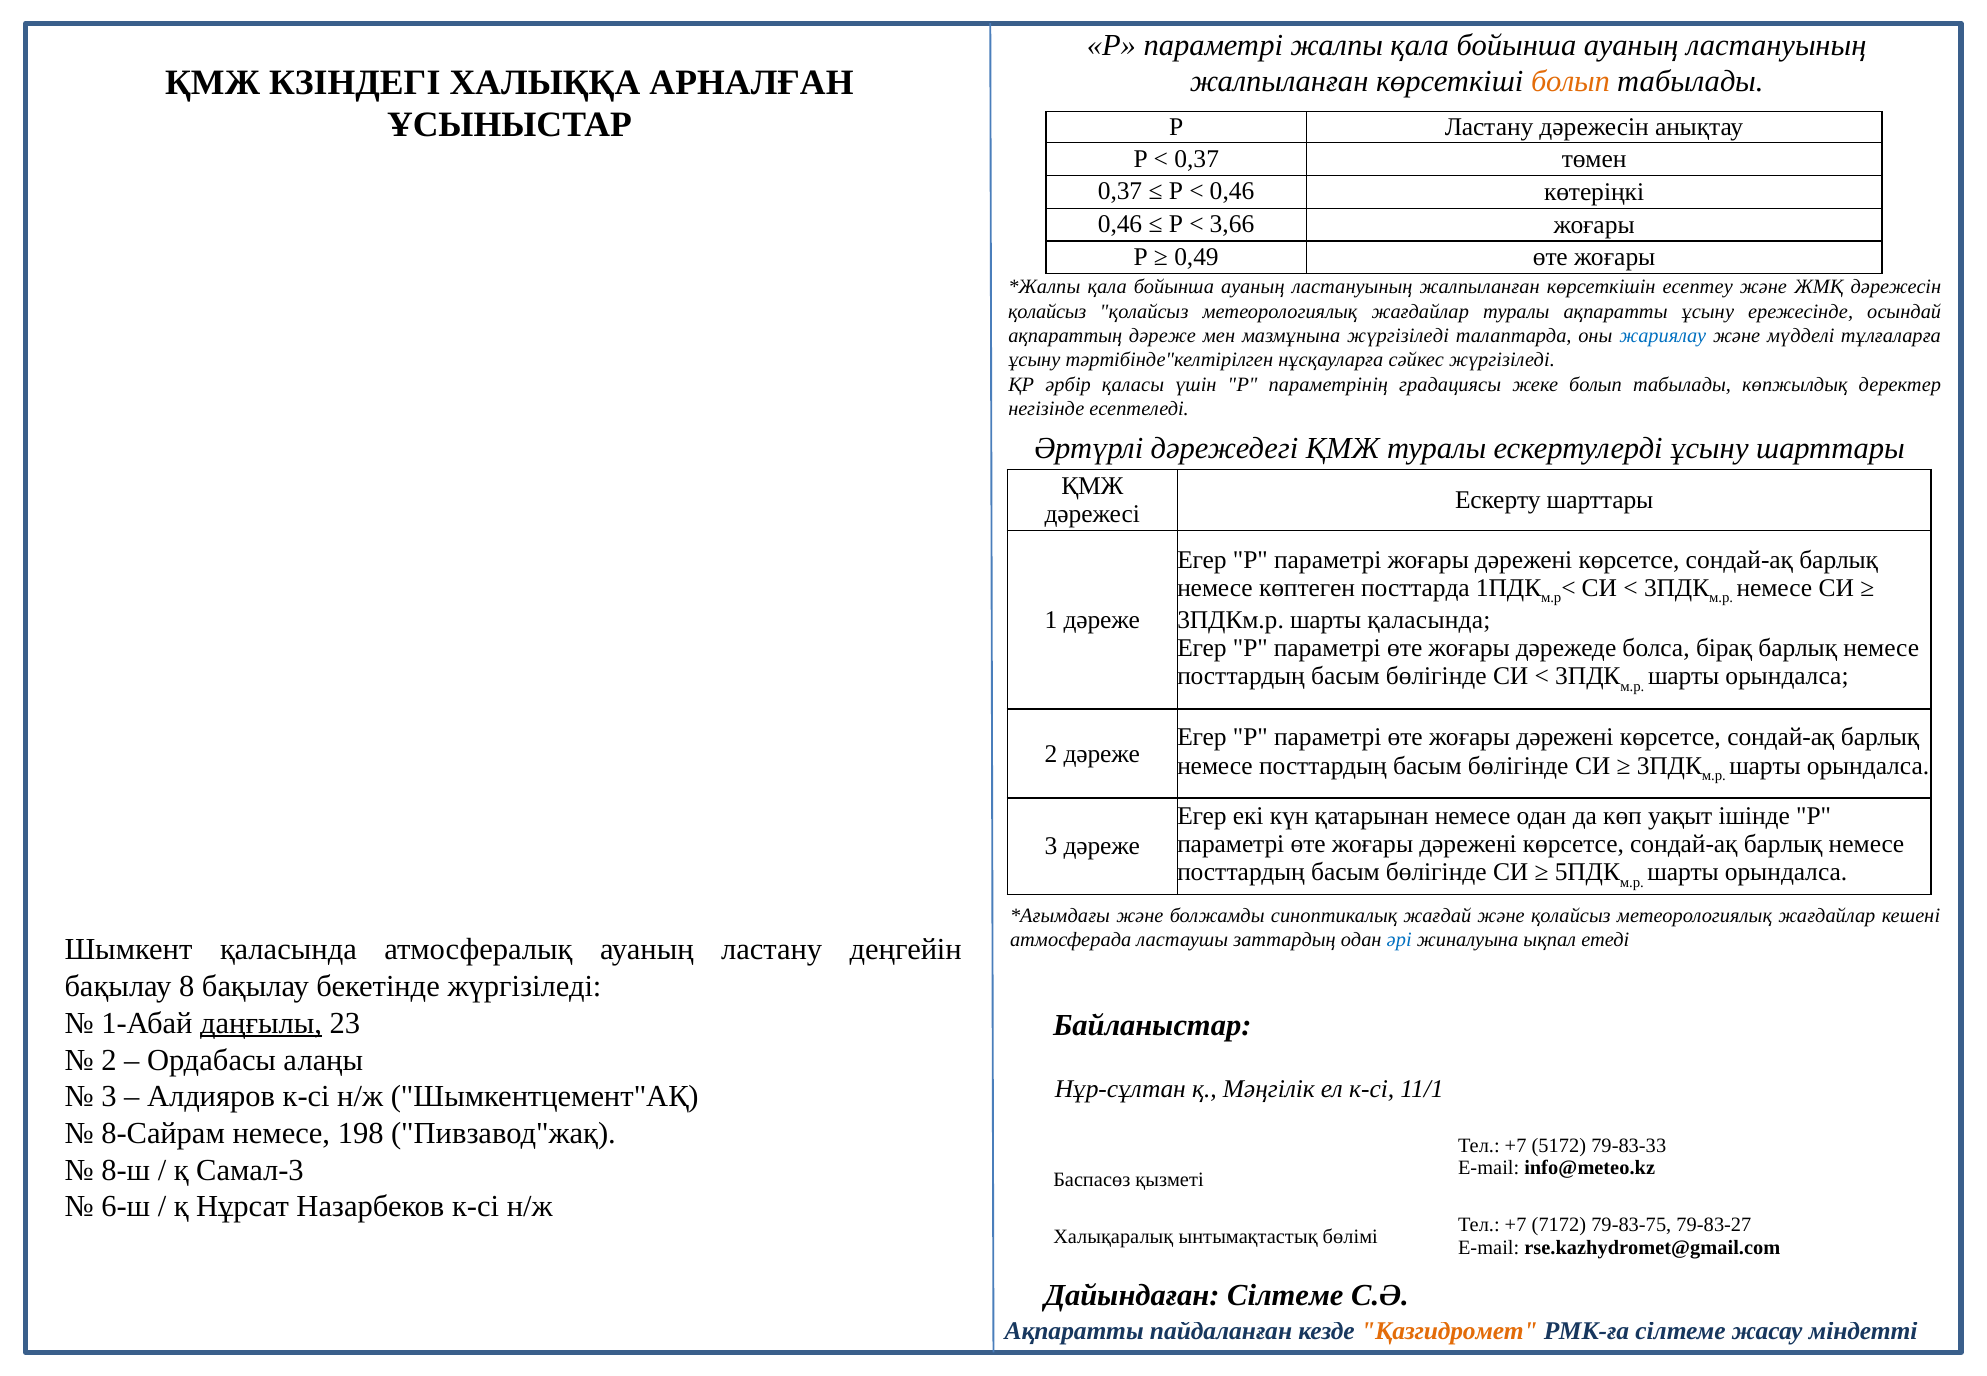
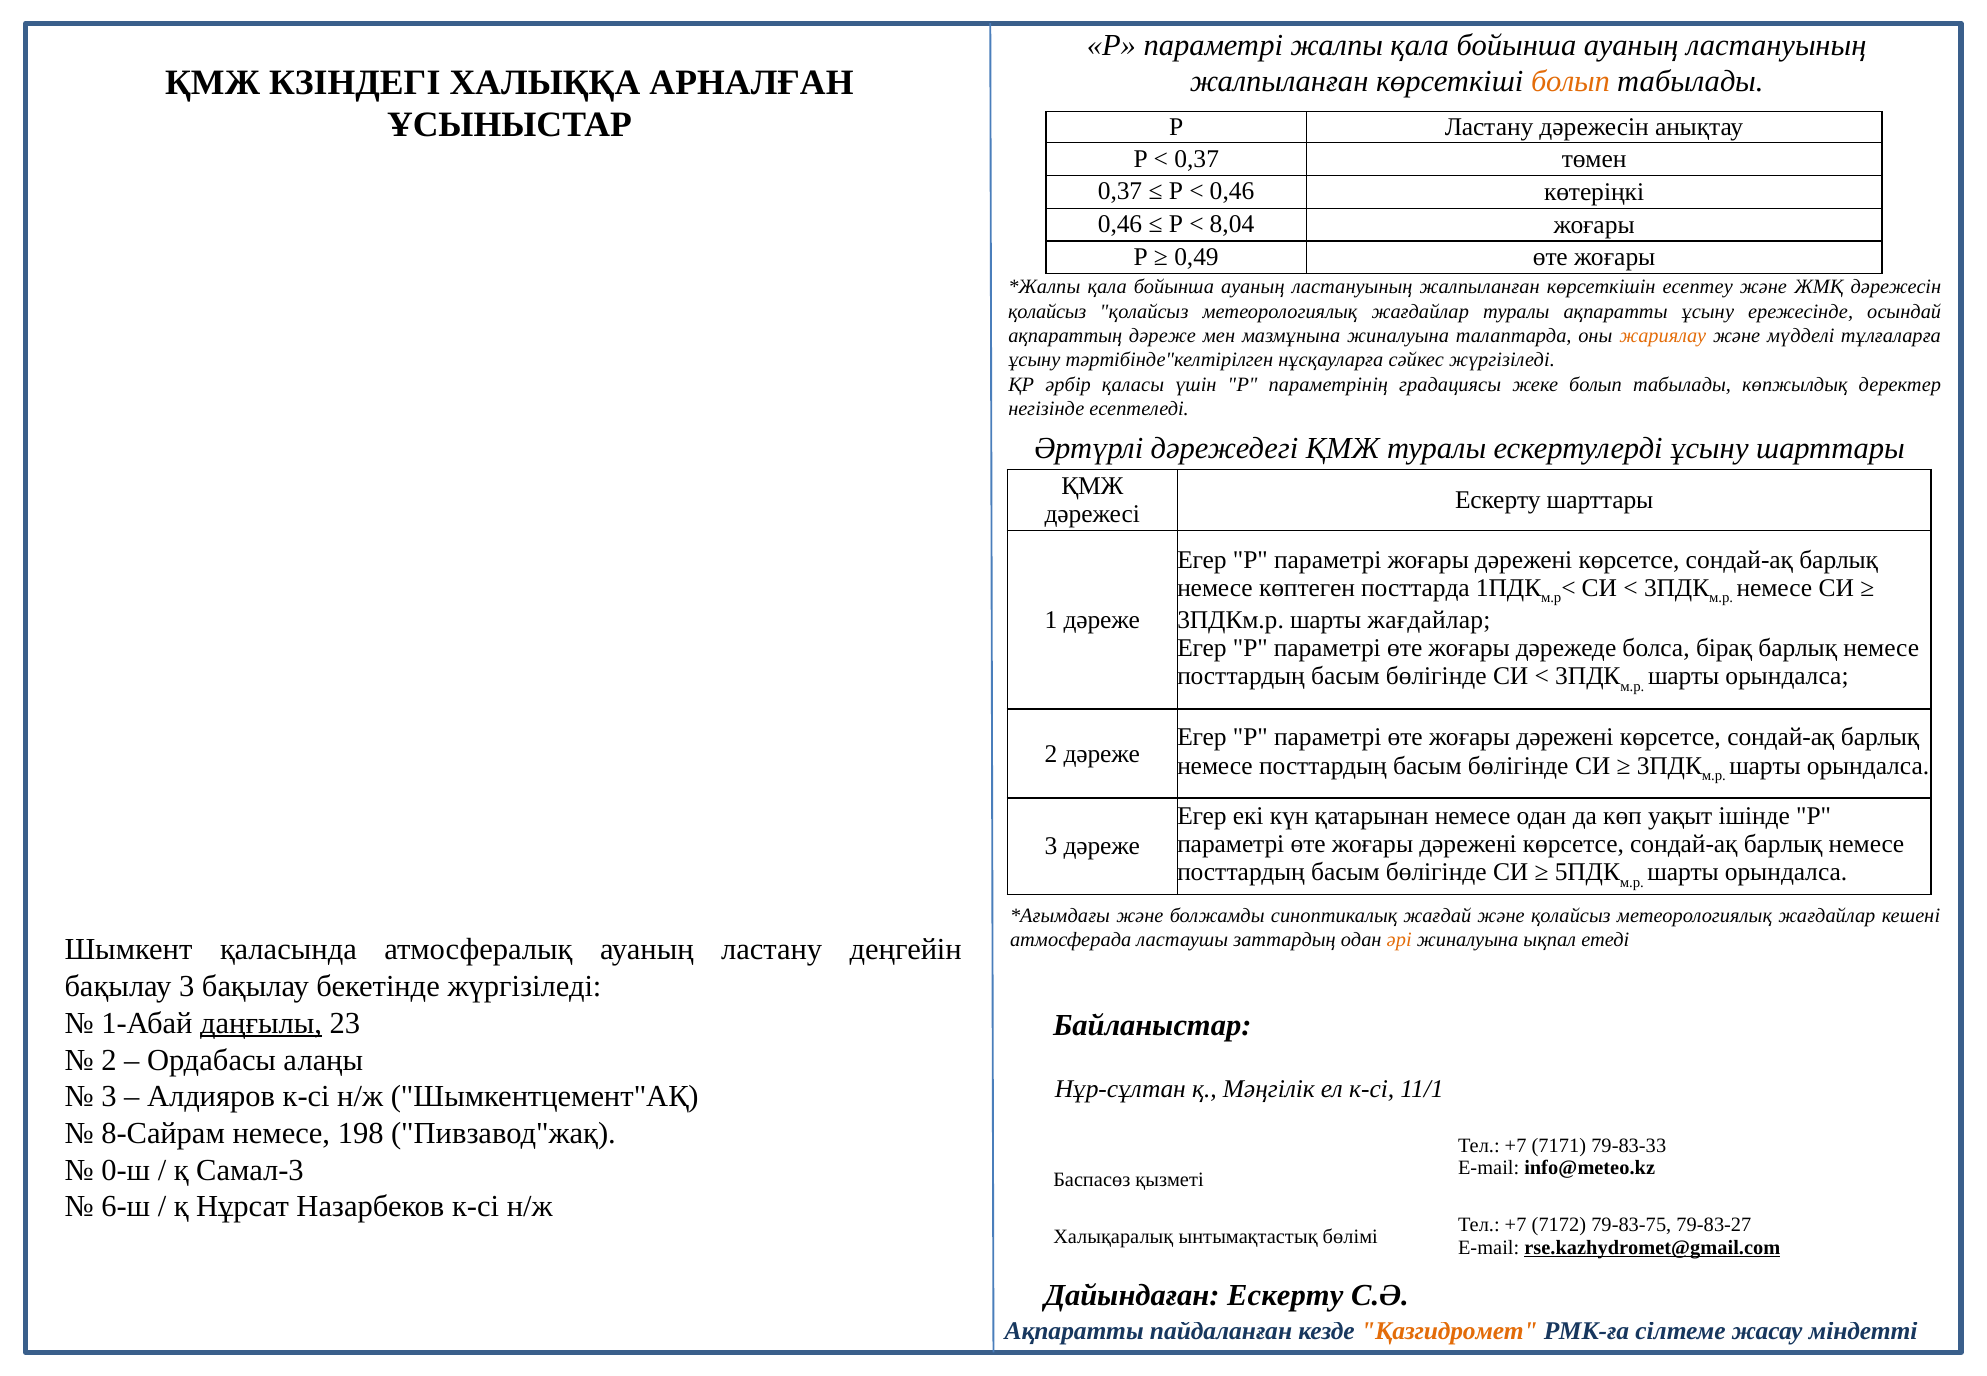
3,66: 3,66 -> 8,04 (1232, 224)
мазмұнына жүргізіледі: жүргізіледі -> жиналуына (1398, 336)
жариялау colour: blue -> orange (1663, 336)
шарты қаласында: қаласында -> жағдайлар (1429, 620)
әрі colour: blue -> orange (1399, 940)
бақылау 8: 8 -> 3 (187, 986)
5172: 5172 -> 7171 (1559, 1145)
8-ш: 8-ш -> 0-ш (126, 1170)
rse.kazhydromet@gmail.com underline: none -> present (1652, 1247)
Дайындаған Сілтеме: Сілтеме -> Ескерту (1285, 1295)
